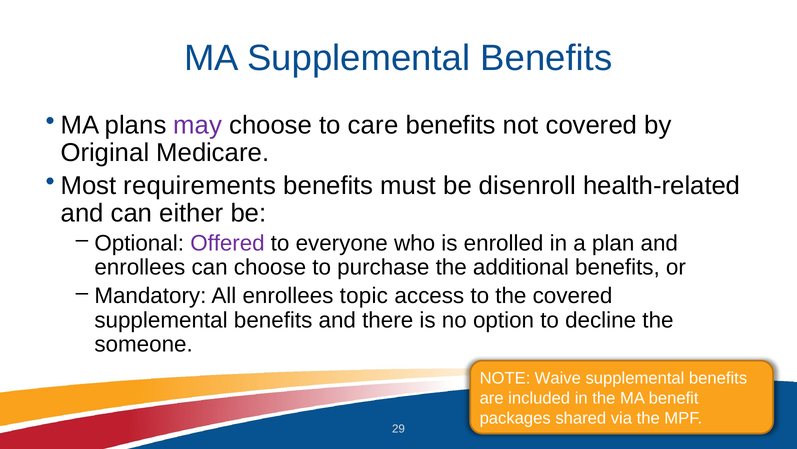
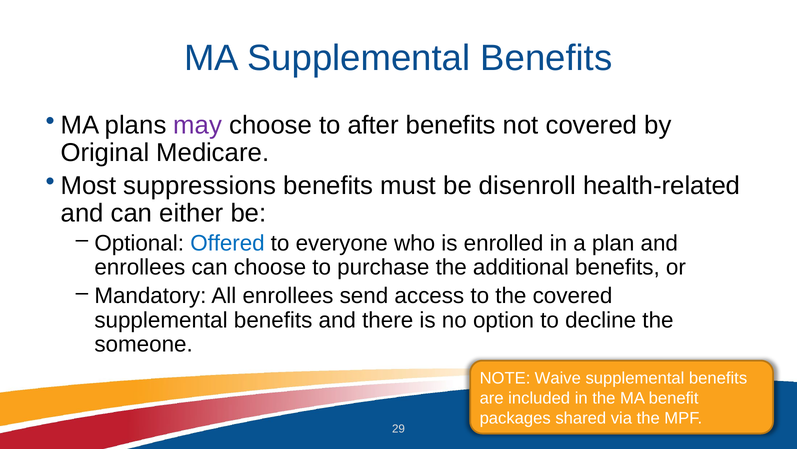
care: care -> after (373, 125)
requirements: requirements -> suppressions (200, 185)
Offered colour: purple -> blue (227, 243)
topic: topic -> send (364, 296)
